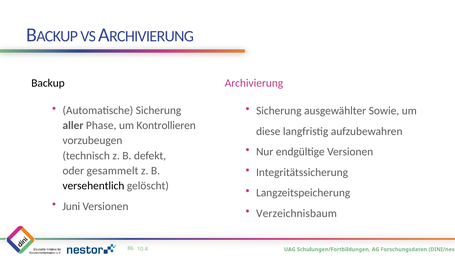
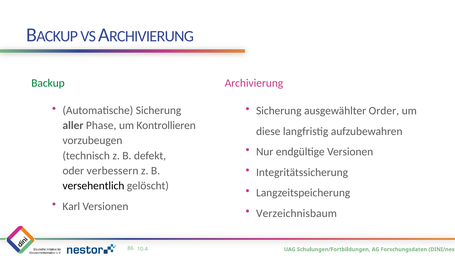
Backup colour: black -> green (48, 83)
Sowie: Sowie -> Order (384, 111)
gesammelt: gesammelt -> verbessern (113, 171)
Juni: Juni -> Karl (71, 206)
